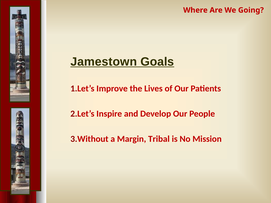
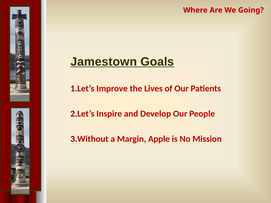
Tribal: Tribal -> Apple (159, 139)
